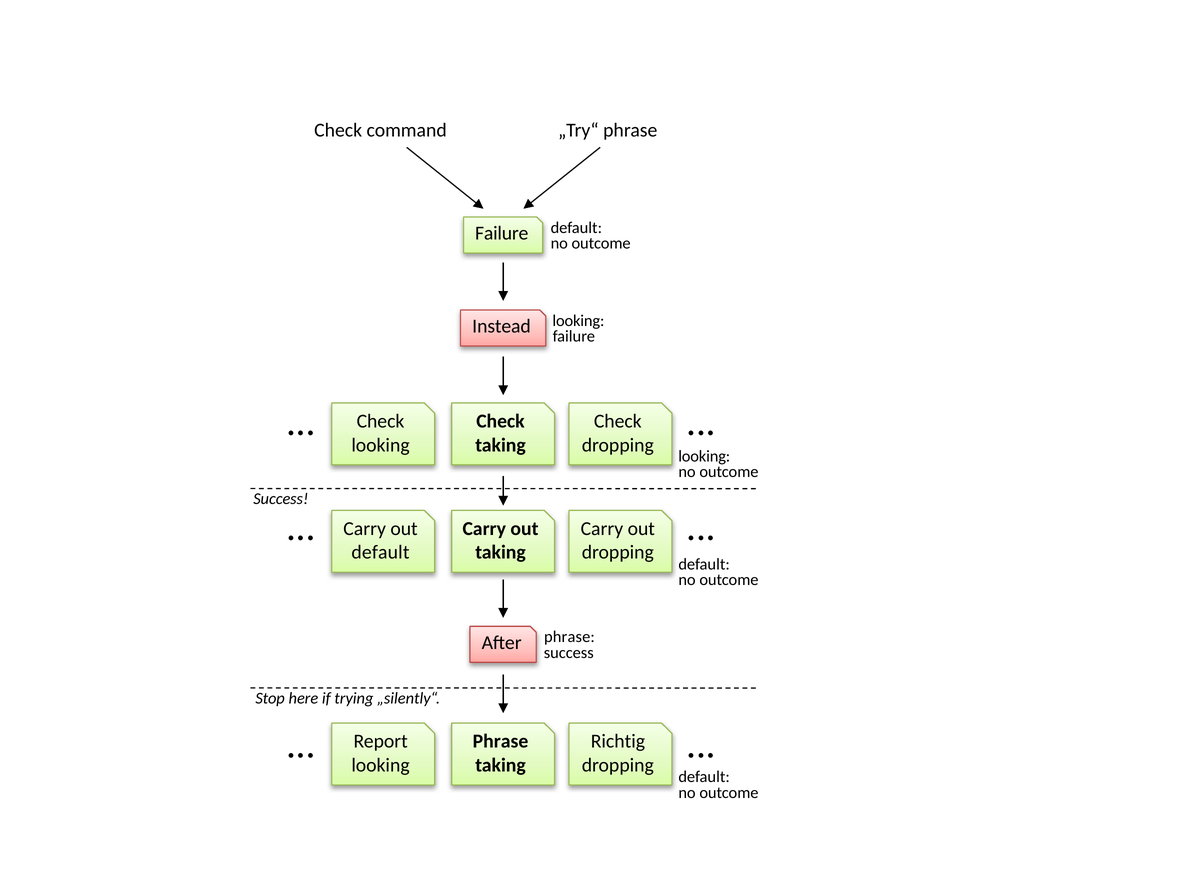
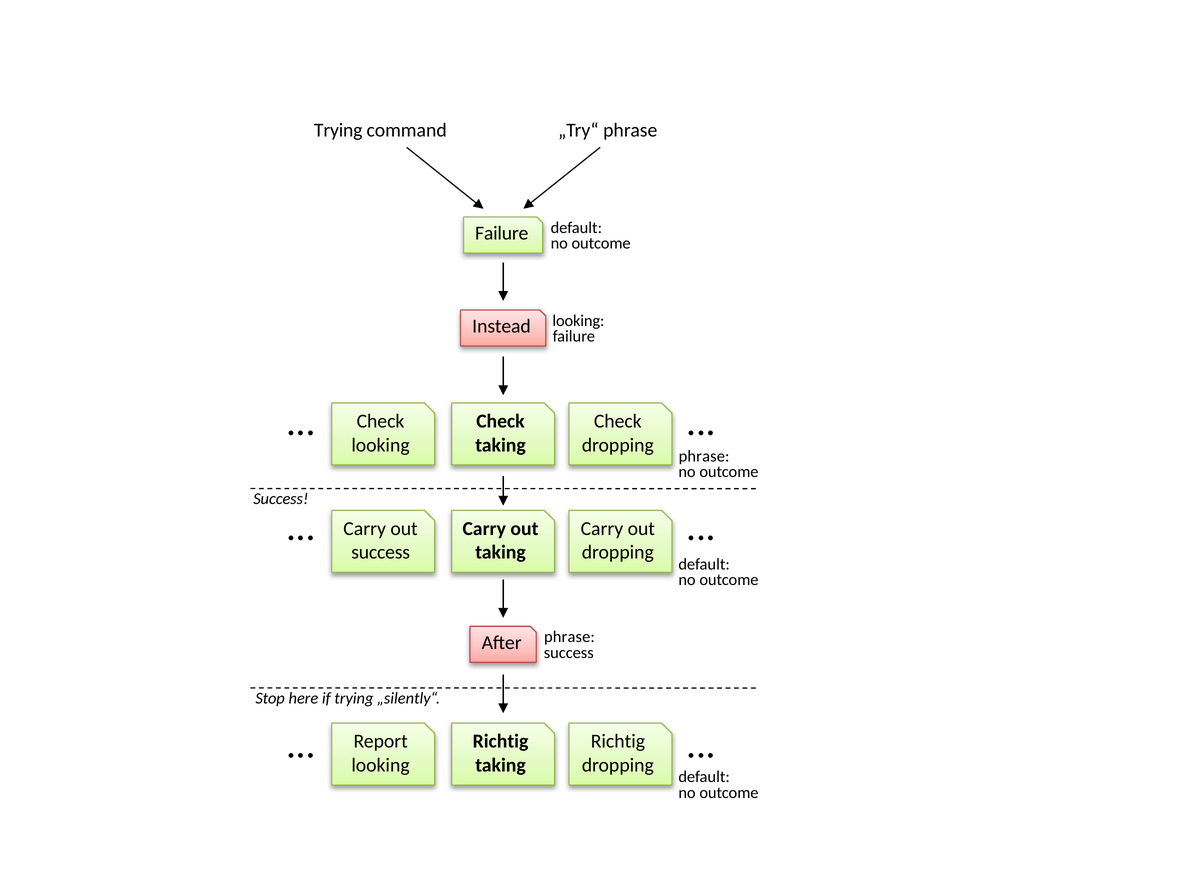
Check: Check -> Trying (338, 130)
looking: looking -> phrase (704, 456)
default: default -> success (381, 552)
Phrase: Phrase -> Richtig (501, 741)
